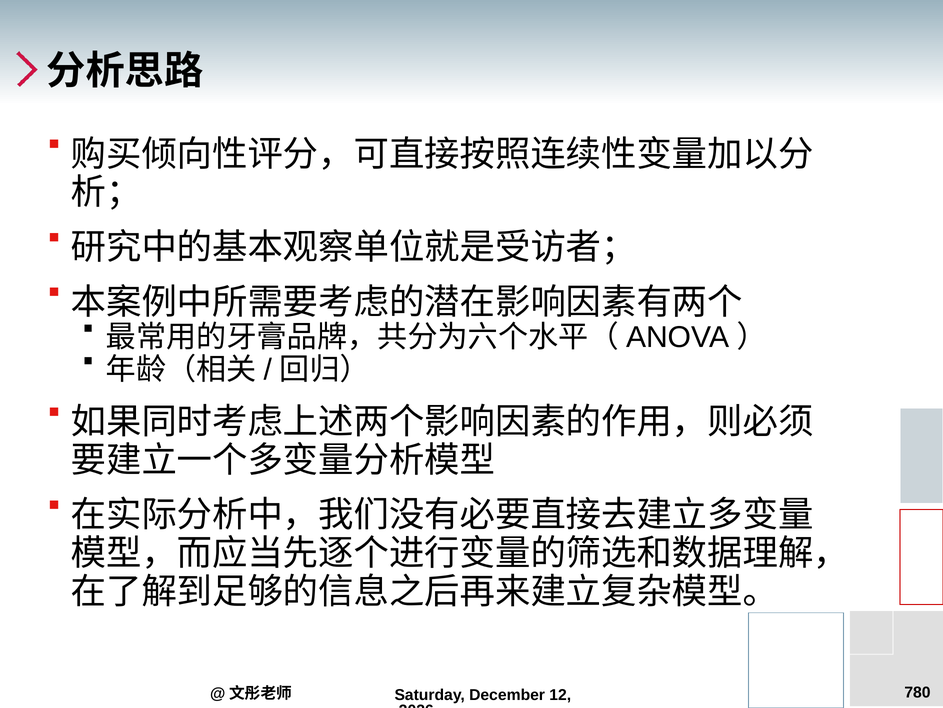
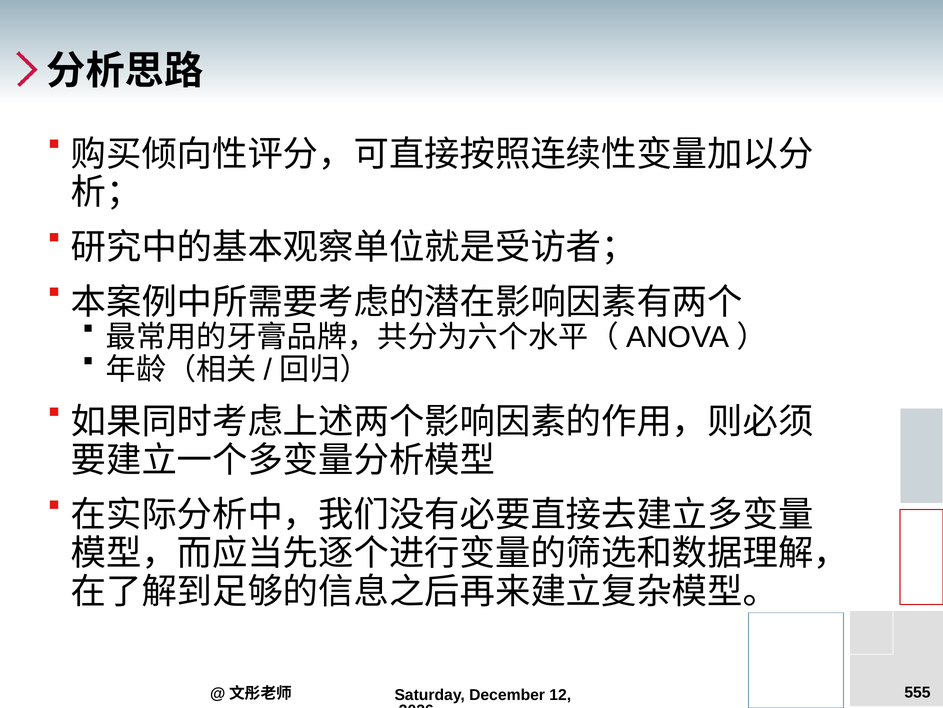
780: 780 -> 555 (917, 692)
